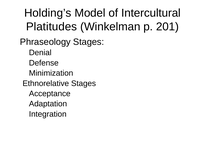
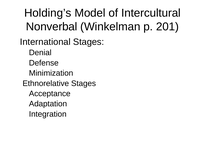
Platitudes: Platitudes -> Nonverbal (52, 27)
Phraseology: Phraseology -> International (45, 42)
